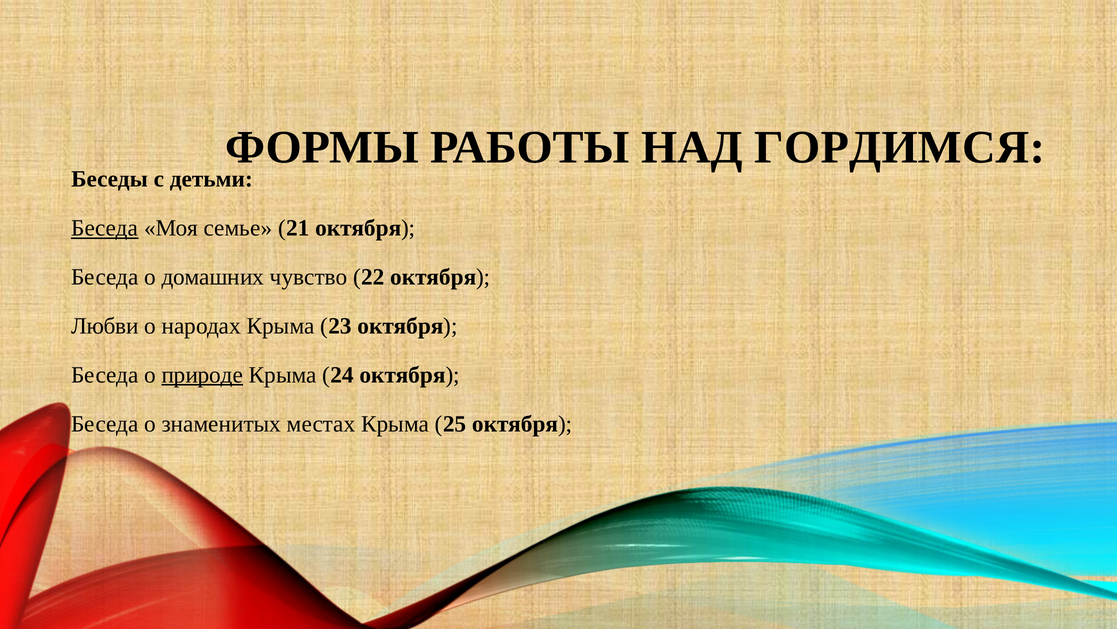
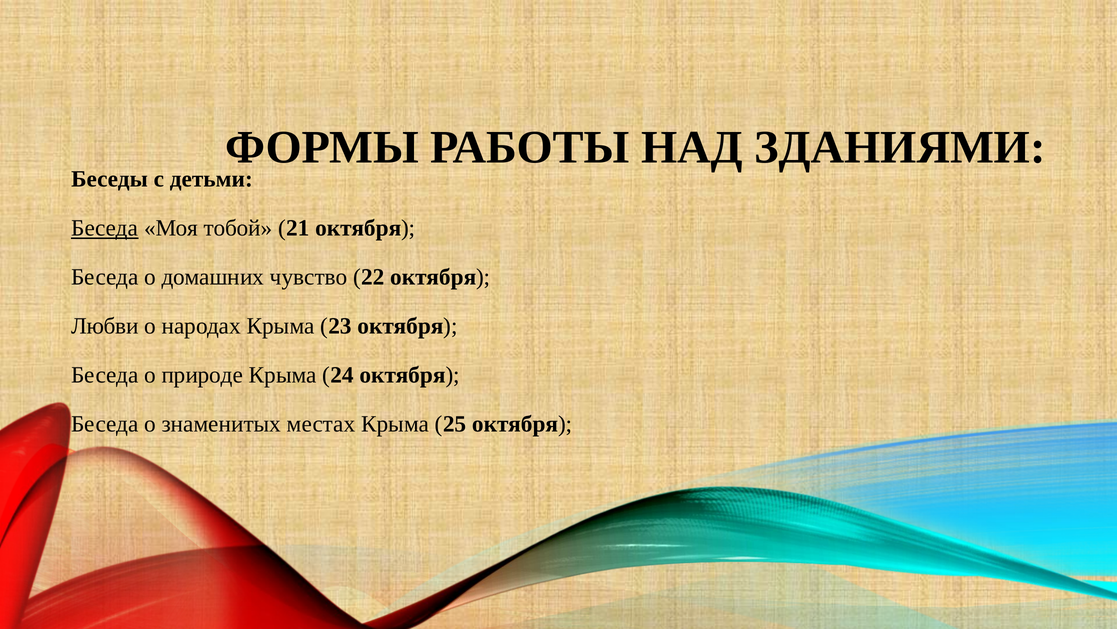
ГОРДИМСЯ: ГОРДИМСЯ -> ЗДАНИЯМИ (900, 147)
семье: семье -> тобой (238, 228)
природе underline: present -> none (202, 374)
